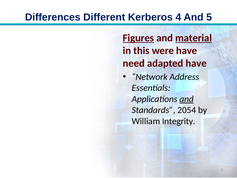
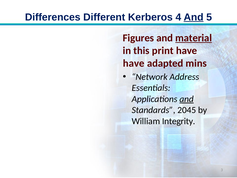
And underline: none -> present (194, 17)
Figures underline: present -> none (138, 38)
were: were -> print (163, 50)
need: need -> have (134, 63)
adapted have: have -> mins (196, 63)
2054: 2054 -> 2045 (187, 110)
